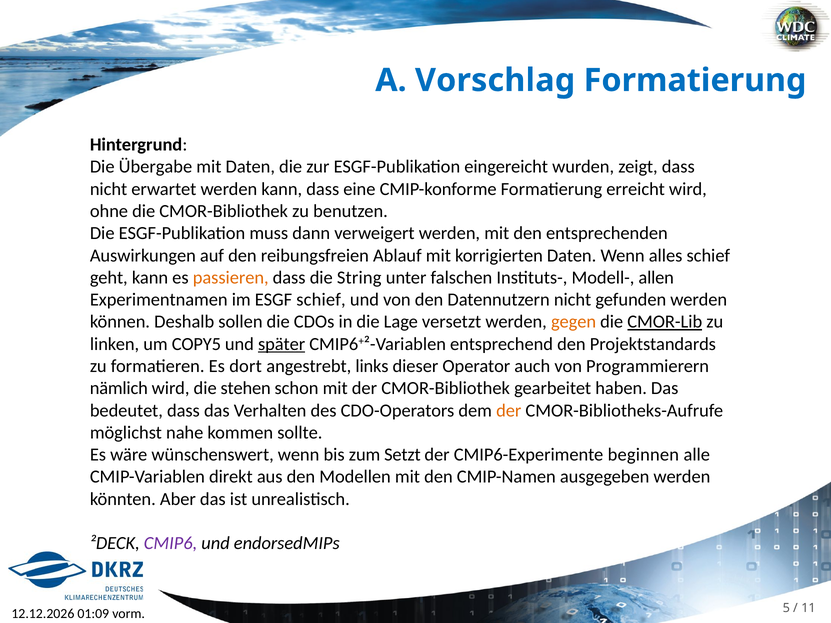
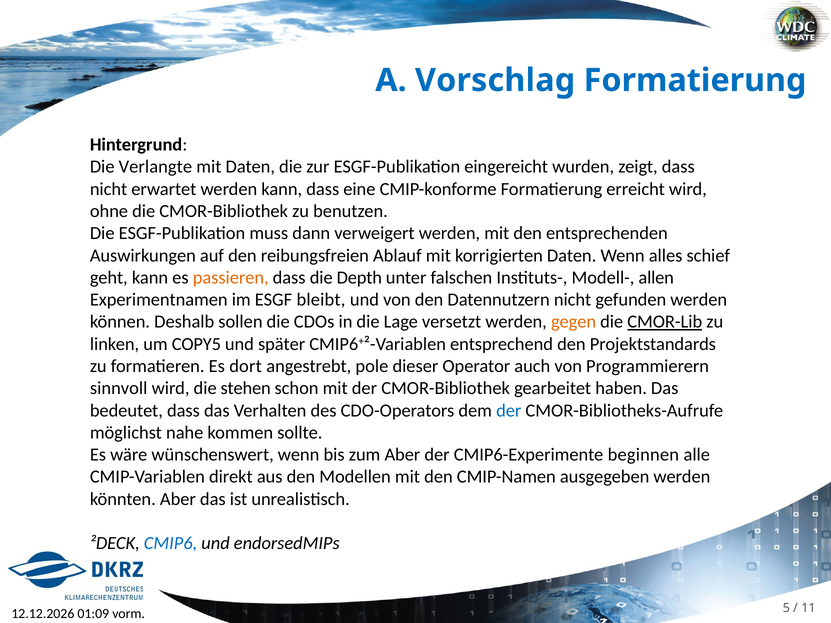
Übergabe: Übergabe -> Verlangte (155, 167)
String: String -> Depth (359, 278)
ESGF schief: schief -> bleibt (321, 300)
später underline: present -> none (282, 344)
links: links -> pole (372, 366)
nämlich: nämlich -> sinnvoll (119, 388)
der colour: orange -> blue (509, 411)
zum Setzt: Setzt -> Aber (402, 455)
CMIP6 colour: purple -> blue (171, 543)
